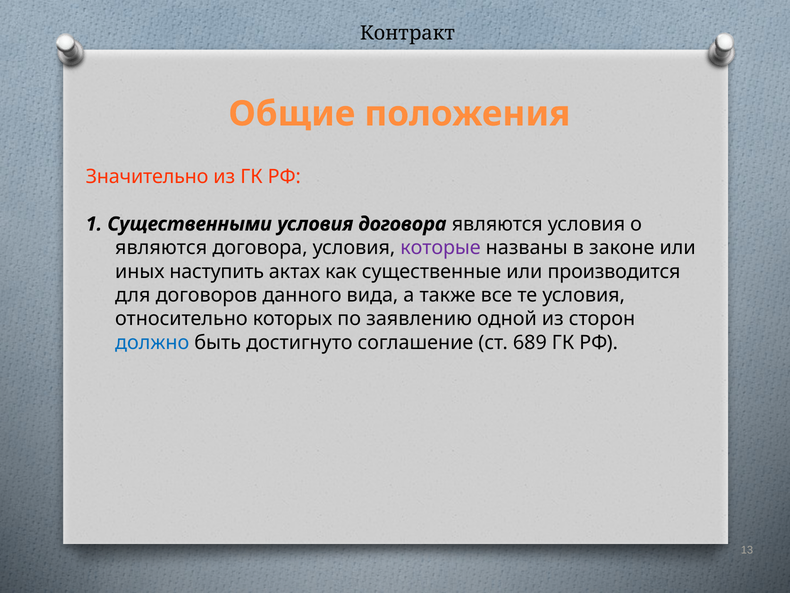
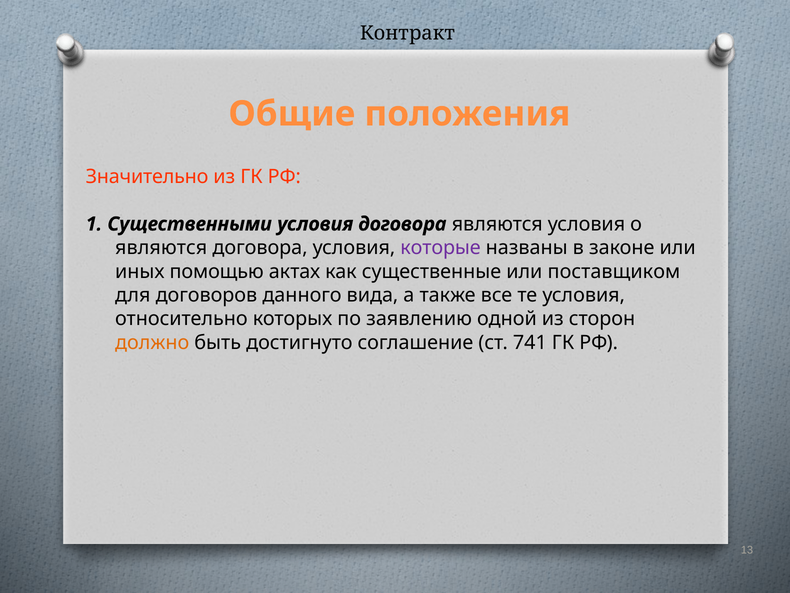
наступить: наступить -> помощью (217, 271)
производится: производится -> поставщиком (614, 271)
должно colour: blue -> orange (152, 342)
689: 689 -> 741 (530, 342)
